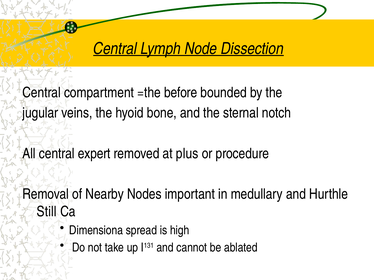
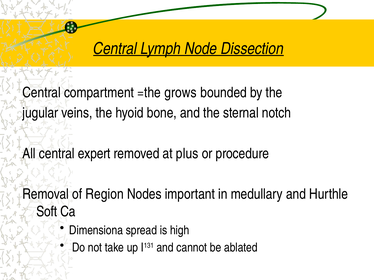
before: before -> grows (181, 93)
Nearby: Nearby -> Region (105, 195)
Still: Still -> Soft (47, 212)
